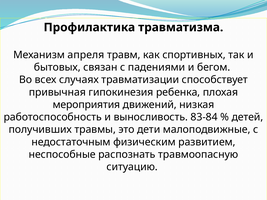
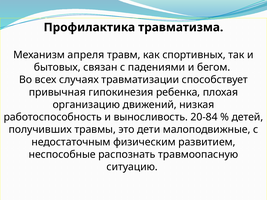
мероприятия: мероприятия -> организацию (86, 105)
83-84: 83-84 -> 20-84 (204, 117)
